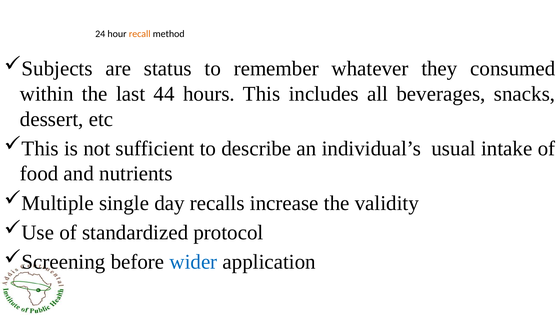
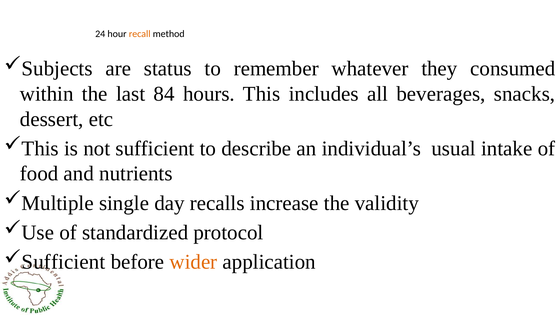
44: 44 -> 84 (164, 94)
Screening: Screening -> Sufficient (63, 262)
wider colour: blue -> orange (193, 262)
